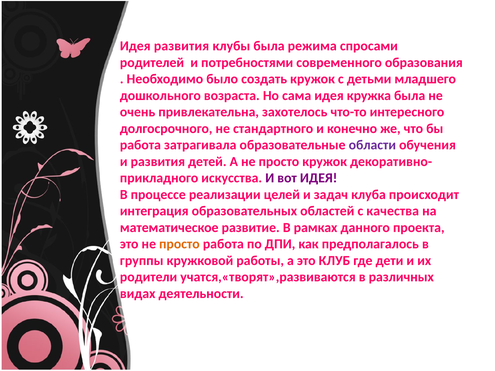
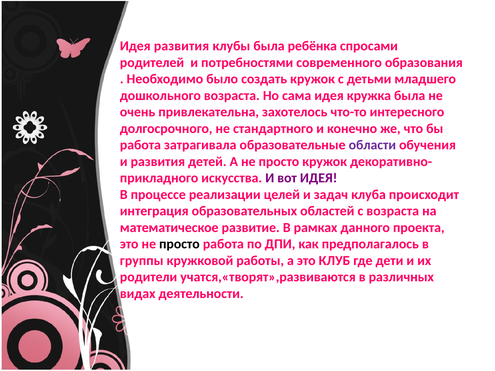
режима: режима -> ребёнка (312, 46)
с качества: качества -> возраста (393, 211)
просто colour: orange -> black (179, 244)
